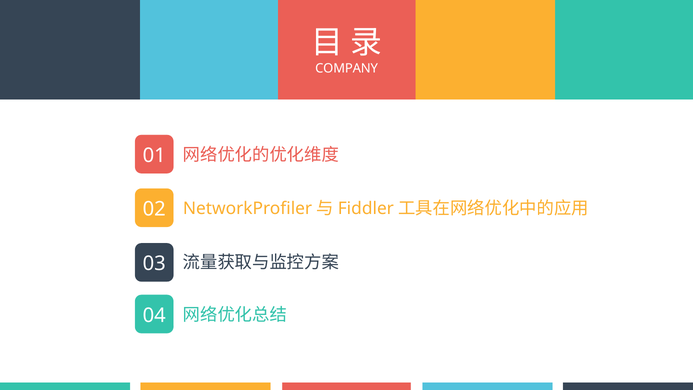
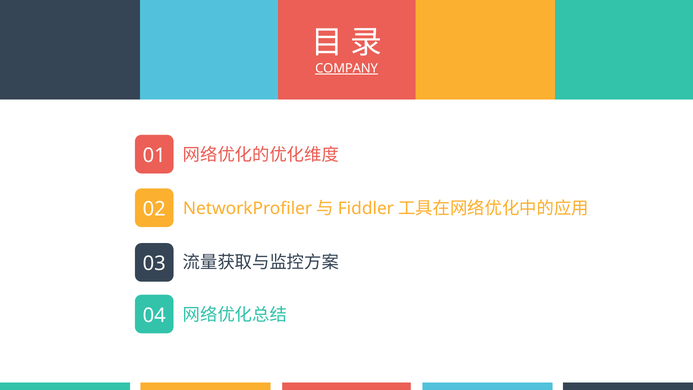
COMPANY underline: none -> present (347, 68)
